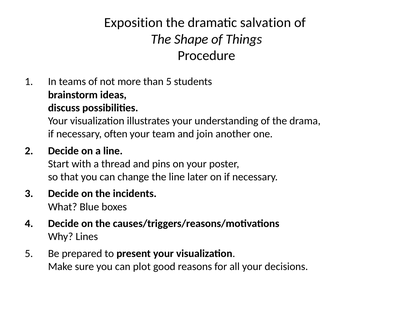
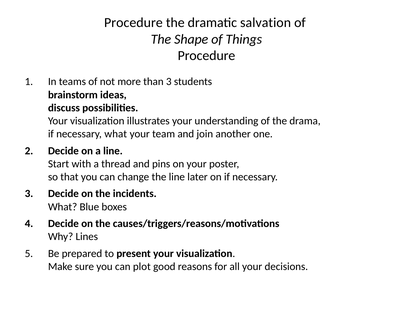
Exposition: Exposition -> Procedure (133, 23)
than 5: 5 -> 3 (169, 82)
necessary often: often -> what (116, 134)
